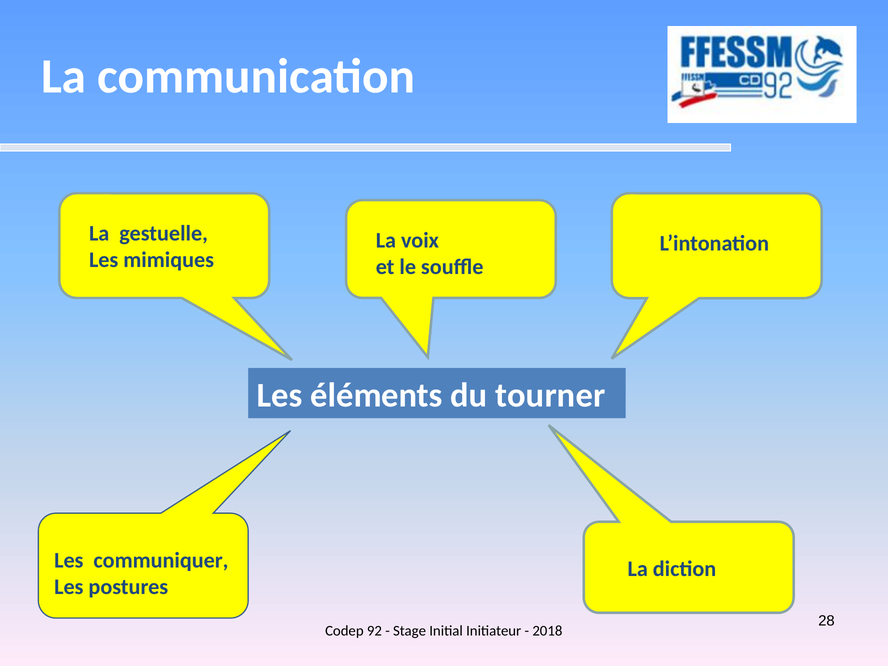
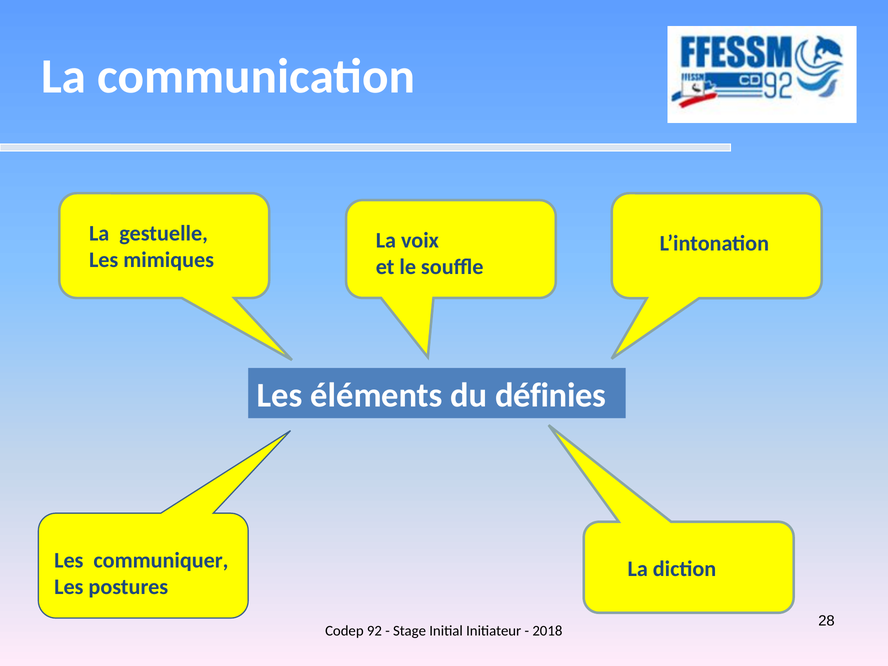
tourner: tourner -> définies (551, 395)
